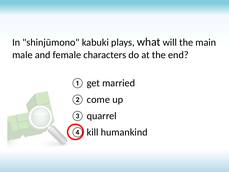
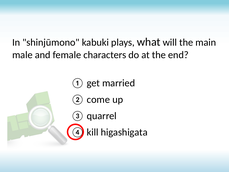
humankind: humankind -> higashigata (124, 132)
